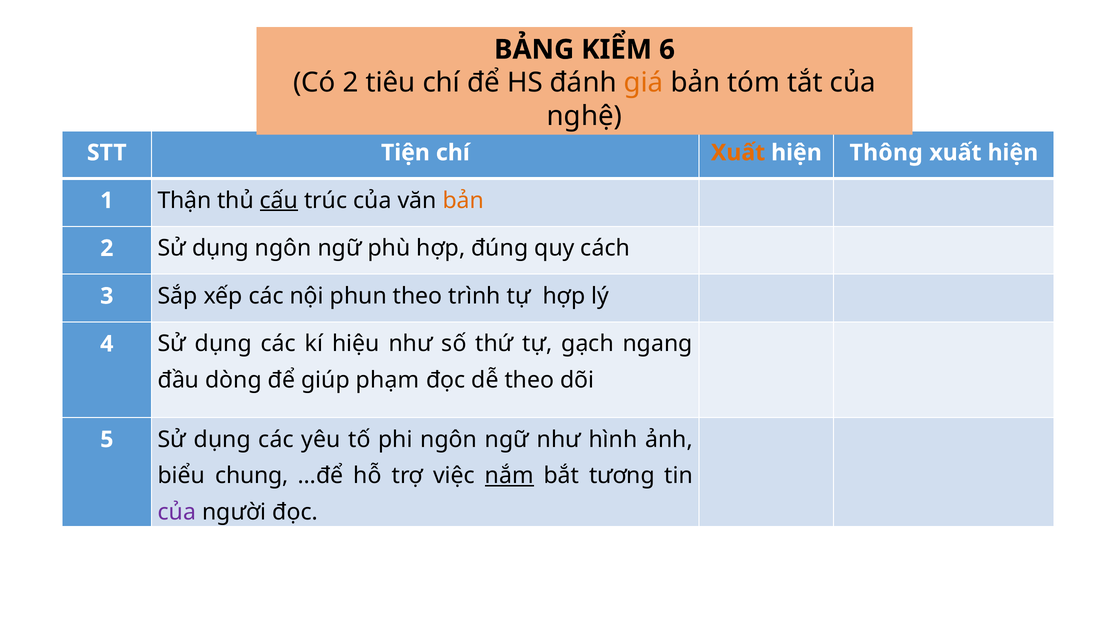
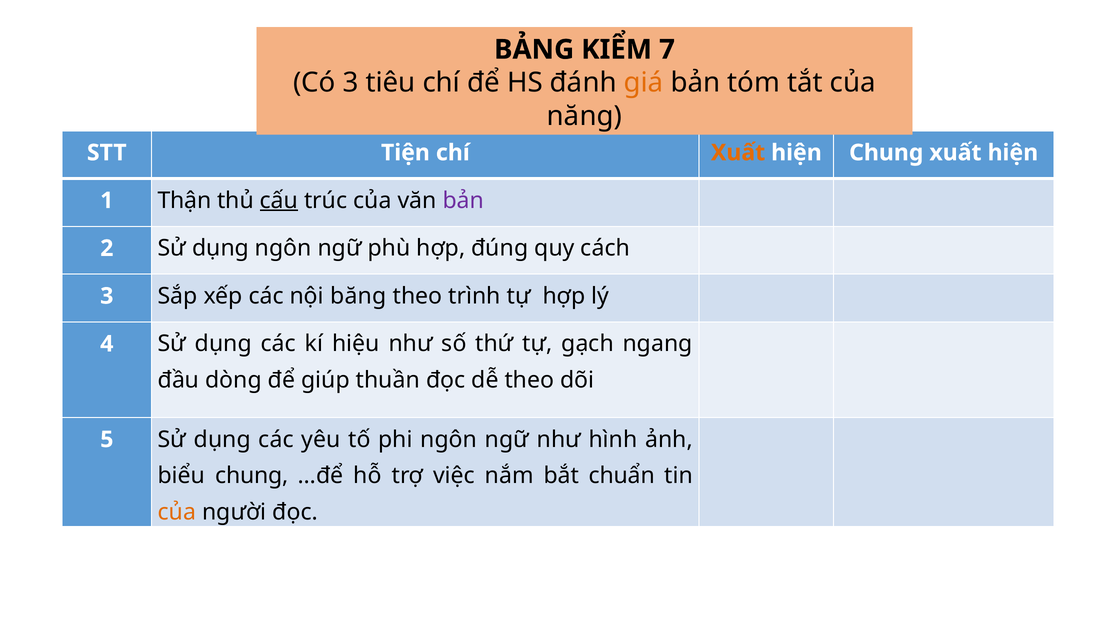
6: 6 -> 7 (667, 50)
Có 2: 2 -> 3 (351, 83)
nghệ: nghệ -> năng (584, 116)
hiện Thông: Thông -> Chung (886, 153)
bản colour: orange -> purple (463, 201)
phun: phun -> băng (358, 296)
phạm: phạm -> thuần (388, 380)
nắm underline: present -> none (509, 476)
tương: tương -> chuẩn (622, 476)
của colour: purple -> orange (177, 512)
